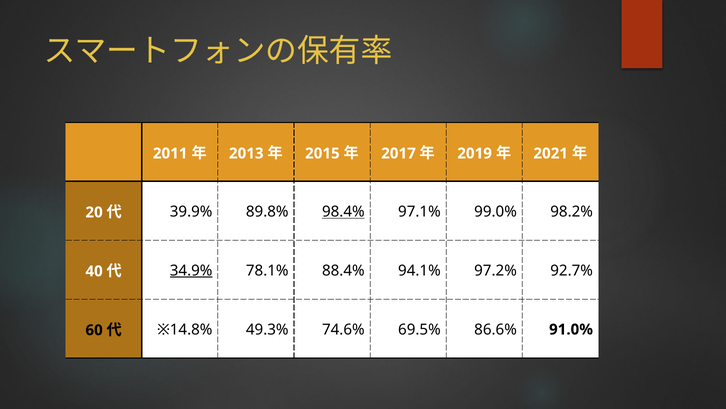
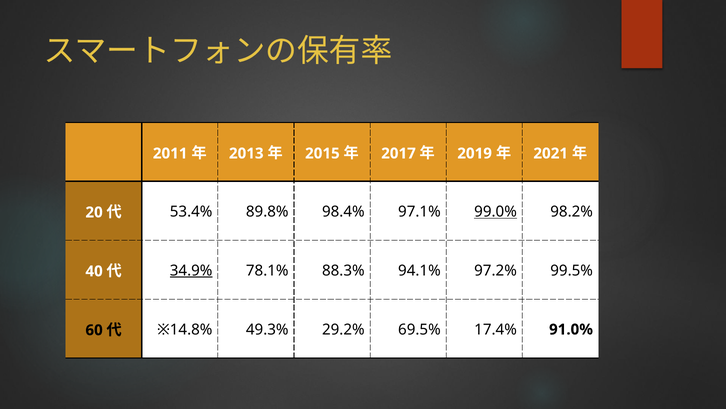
39.9%: 39.9% -> 53.4% (191, 211)
98.4% underline: present -> none (343, 211)
99.0% underline: none -> present (496, 211)
88.4%: 88.4% -> 88.3% (343, 270)
92.7%: 92.7% -> 99.5% (572, 270)
74.6%: 74.6% -> 29.2% (343, 329)
86.6%: 86.6% -> 17.4% (496, 329)
